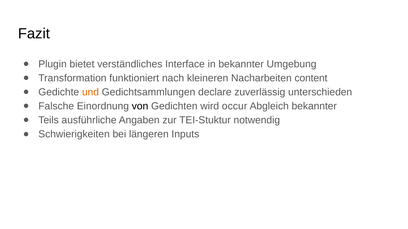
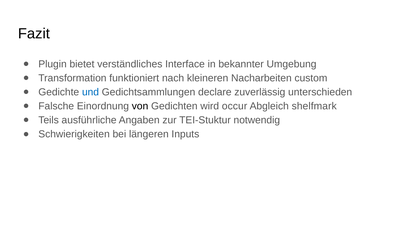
content: content -> custom (311, 78)
und colour: orange -> blue (90, 92)
Abgleich bekannter: bekannter -> shelfmark (314, 106)
